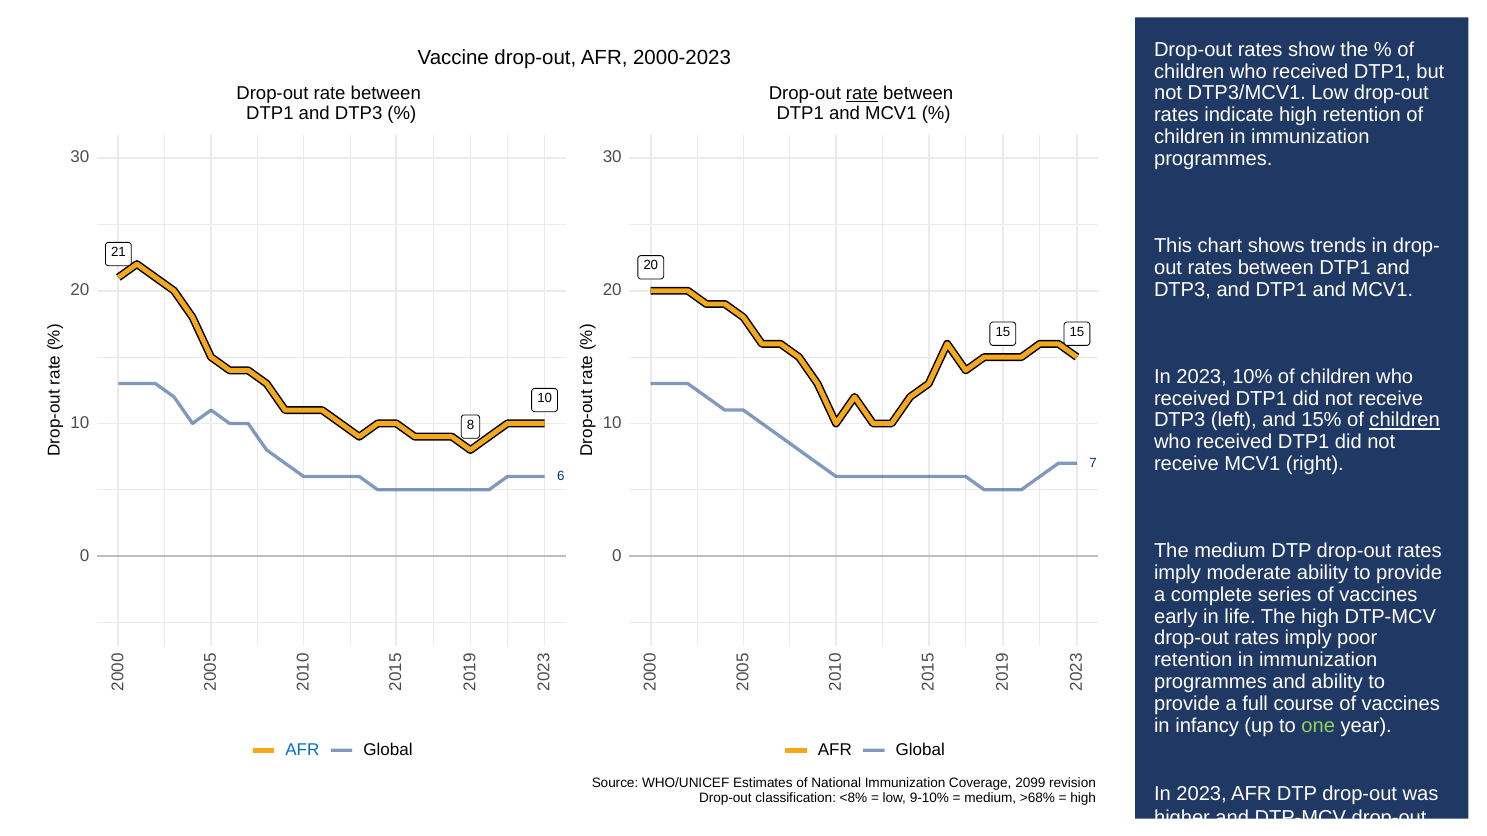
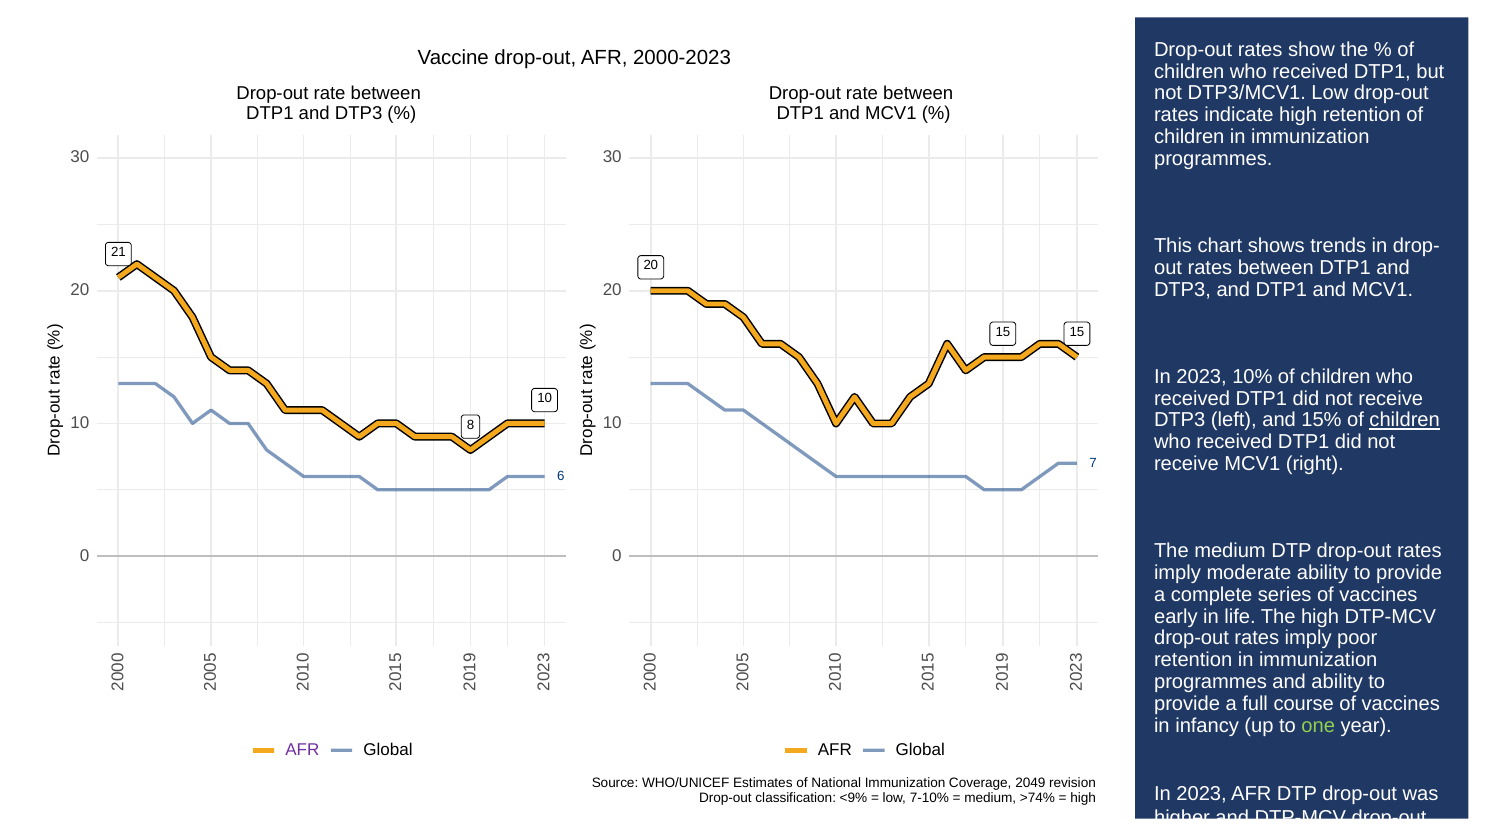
rate underline: present -> none (862, 93)
AFR colour: blue -> purple (302, 750)
2099: 2099 -> 2049 (1030, 784)
<8%: <8% -> <9% (853, 799)
9-10%: 9-10% -> 7-10% (929, 799)
>68%: >68% -> >74% (1037, 799)
